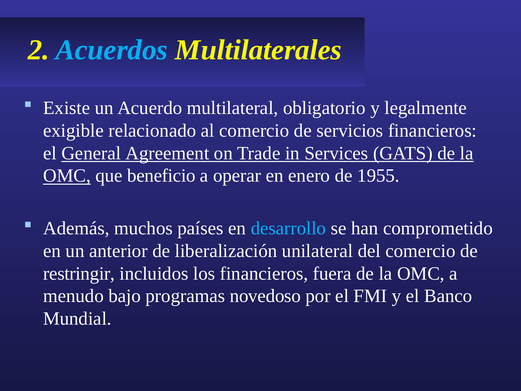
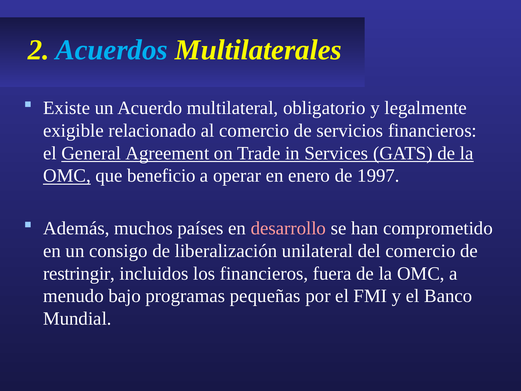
1955: 1955 -> 1997 (378, 176)
desarrollo colour: light blue -> pink (288, 228)
anterior: anterior -> consigo (118, 251)
novedoso: novedoso -> pequeñas (265, 296)
